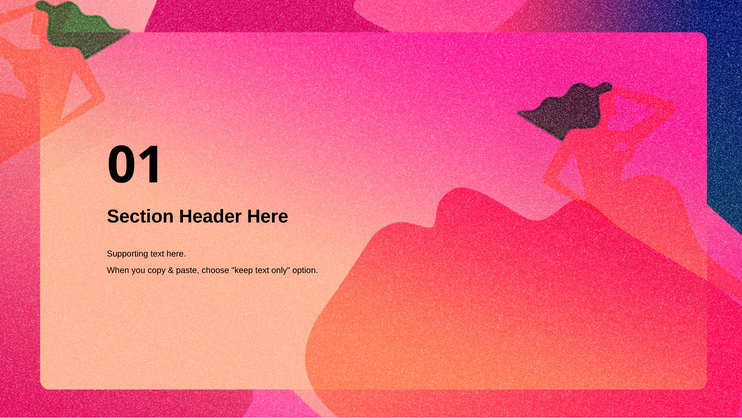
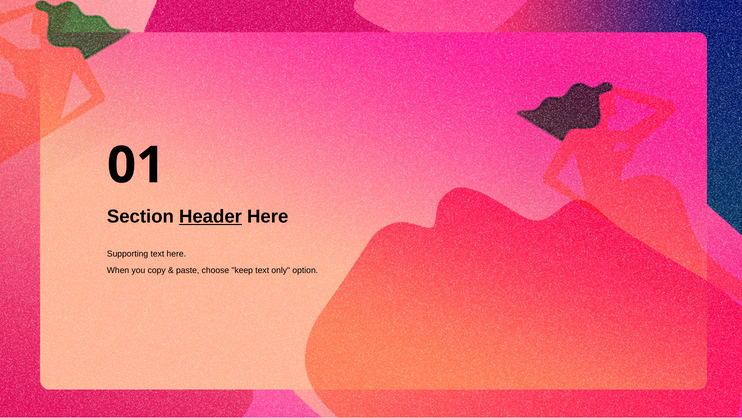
Header underline: none -> present (210, 216)
